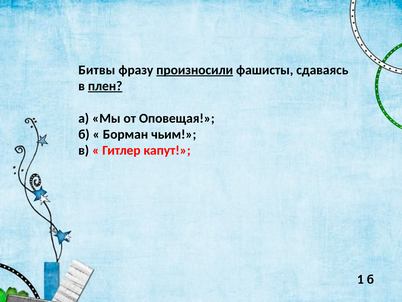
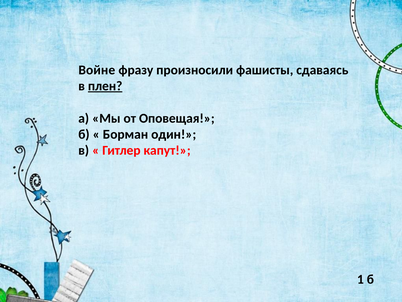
Битвы: Битвы -> Войне (97, 70)
произносили underline: present -> none (195, 70)
чьим: чьим -> один (174, 134)
